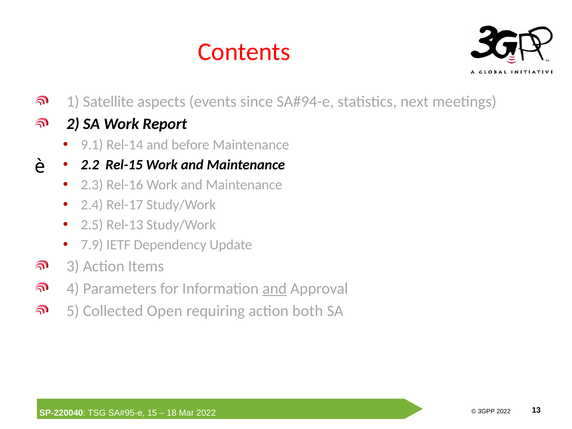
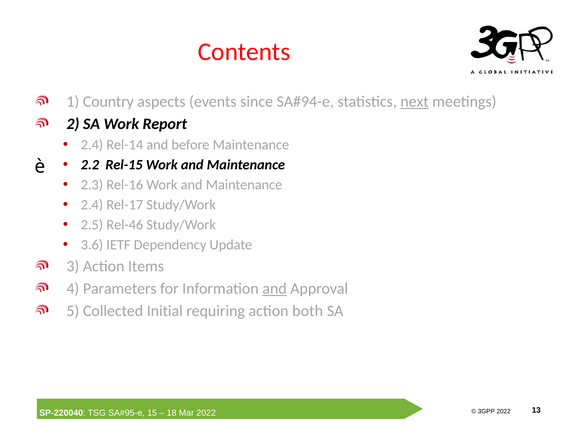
Satellite: Satellite -> Country (108, 102)
next underline: none -> present (415, 102)
9.1: 9.1 -> 2.4 (92, 145)
Rel-13: Rel-13 -> Rel-46 (125, 225)
7.9: 7.9 -> 3.6 (92, 245)
Open: Open -> Initial (165, 311)
